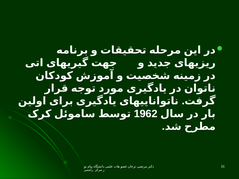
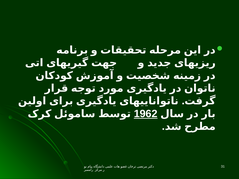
1962 underline: none -> present (146, 114)
